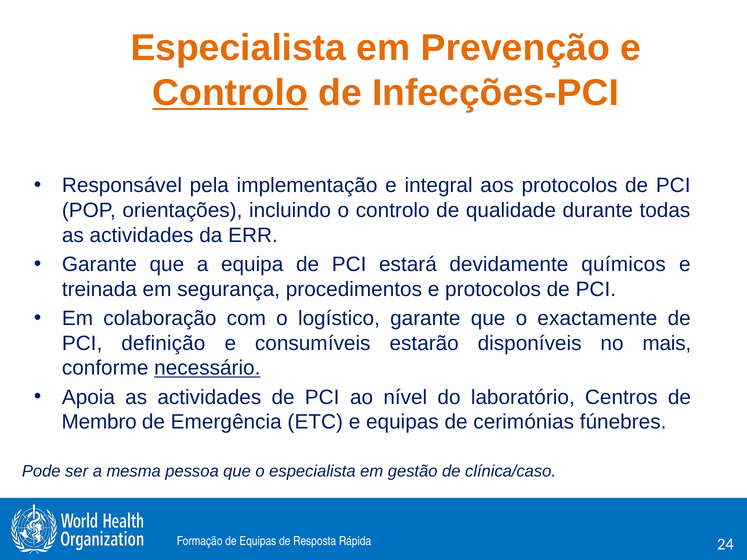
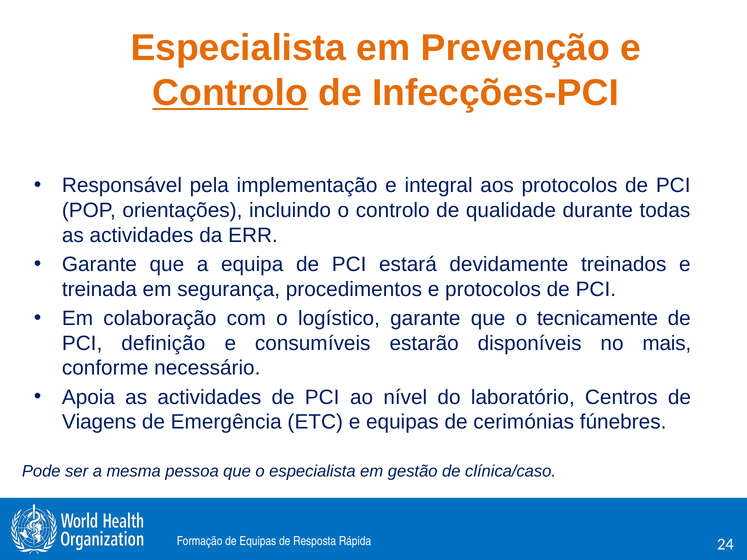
químicos: químicos -> treinados (624, 265)
exactamente: exactamente -> tecnicamente (598, 318)
necessário underline: present -> none (207, 368)
Membro: Membro -> Viagens (99, 422)
